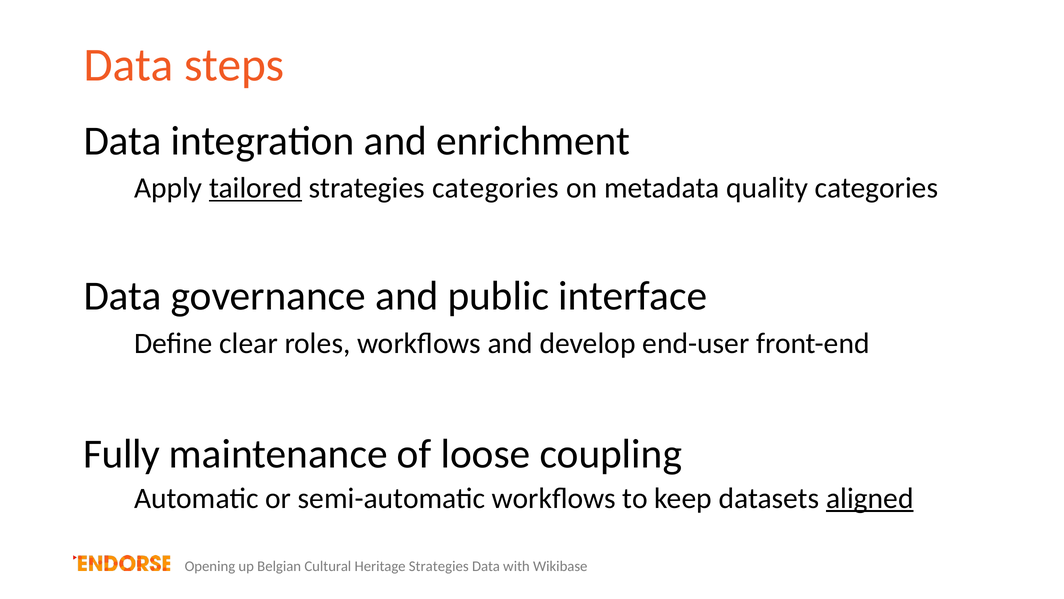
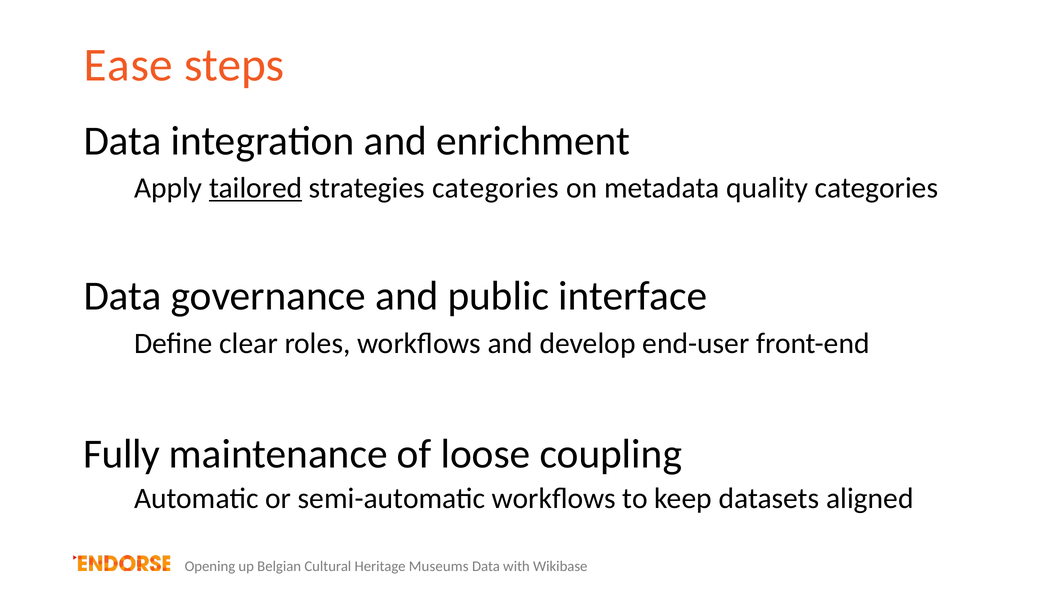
Data: Data -> Ease (128, 65)
aligned underline: present -> none (870, 498)
Heritage Strategies: Strategies -> Museums (439, 566)
